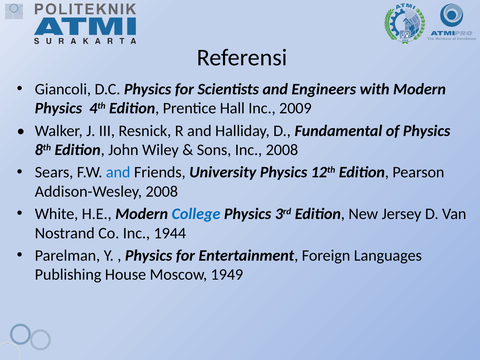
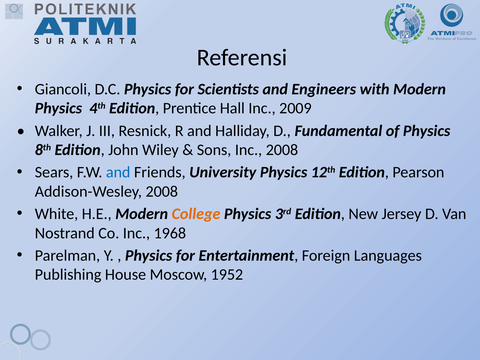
College colour: blue -> orange (196, 214)
1944: 1944 -> 1968 (170, 233)
1949: 1949 -> 1952 (227, 275)
